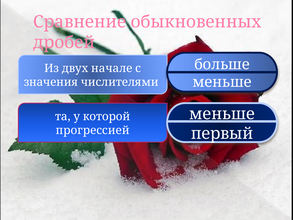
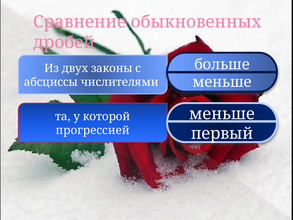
начале: начале -> законы (112, 68)
значения: значения -> абсциссы (51, 82)
